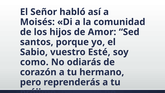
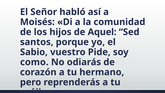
Amor: Amor -> Aquel (102, 32)
Esté: Esté -> Pide (99, 52)
